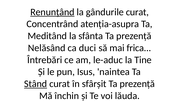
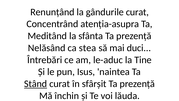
Renunțând underline: present -> none (52, 12)
duci: duci -> stea (88, 48)
frica: frica -> duci (139, 48)
